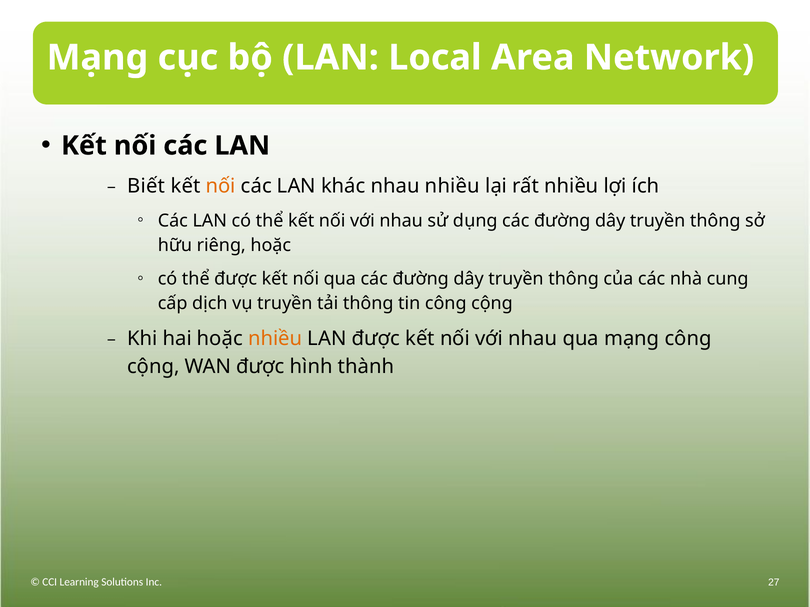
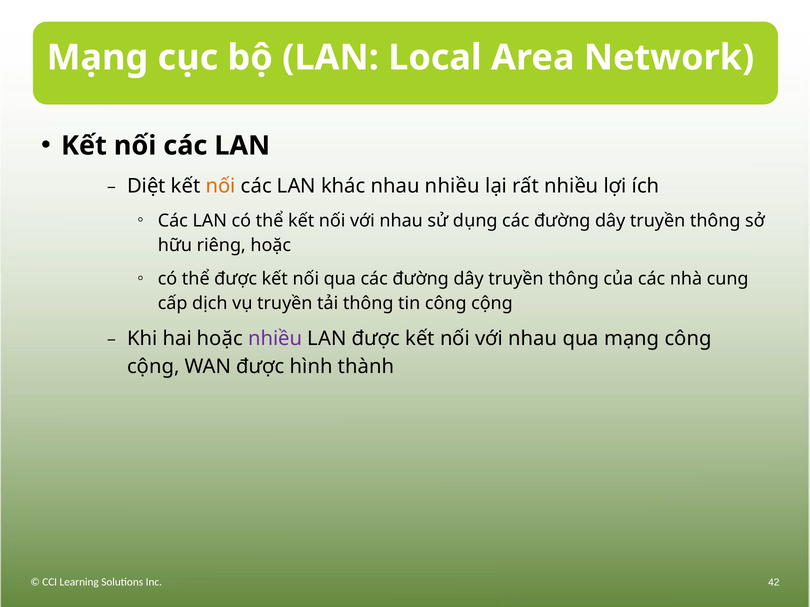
Biết: Biết -> Diệt (146, 186)
nhiều colour: orange -> purple (275, 339)
27: 27 -> 42 (774, 583)
